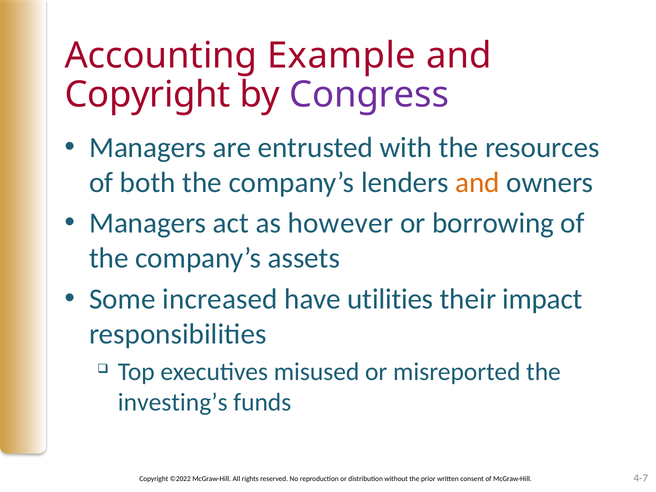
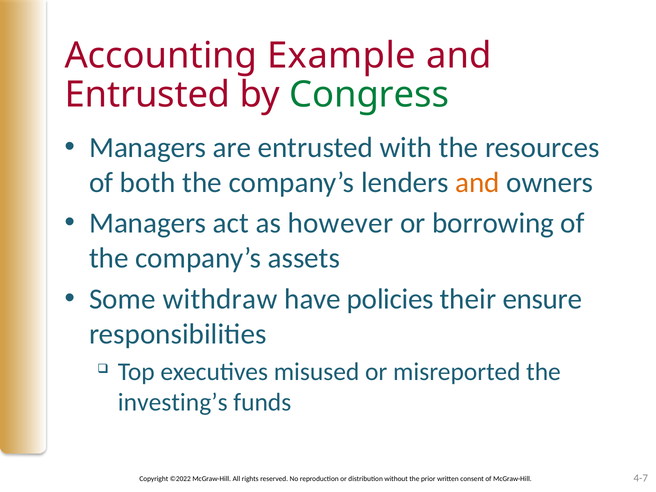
Copyright: Copyright -> Entrusted (148, 95)
Congress colour: purple -> green (369, 95)
increased: increased -> withdraw (220, 299)
utilities: utilities -> policies (390, 299)
impact: impact -> ensure (542, 299)
